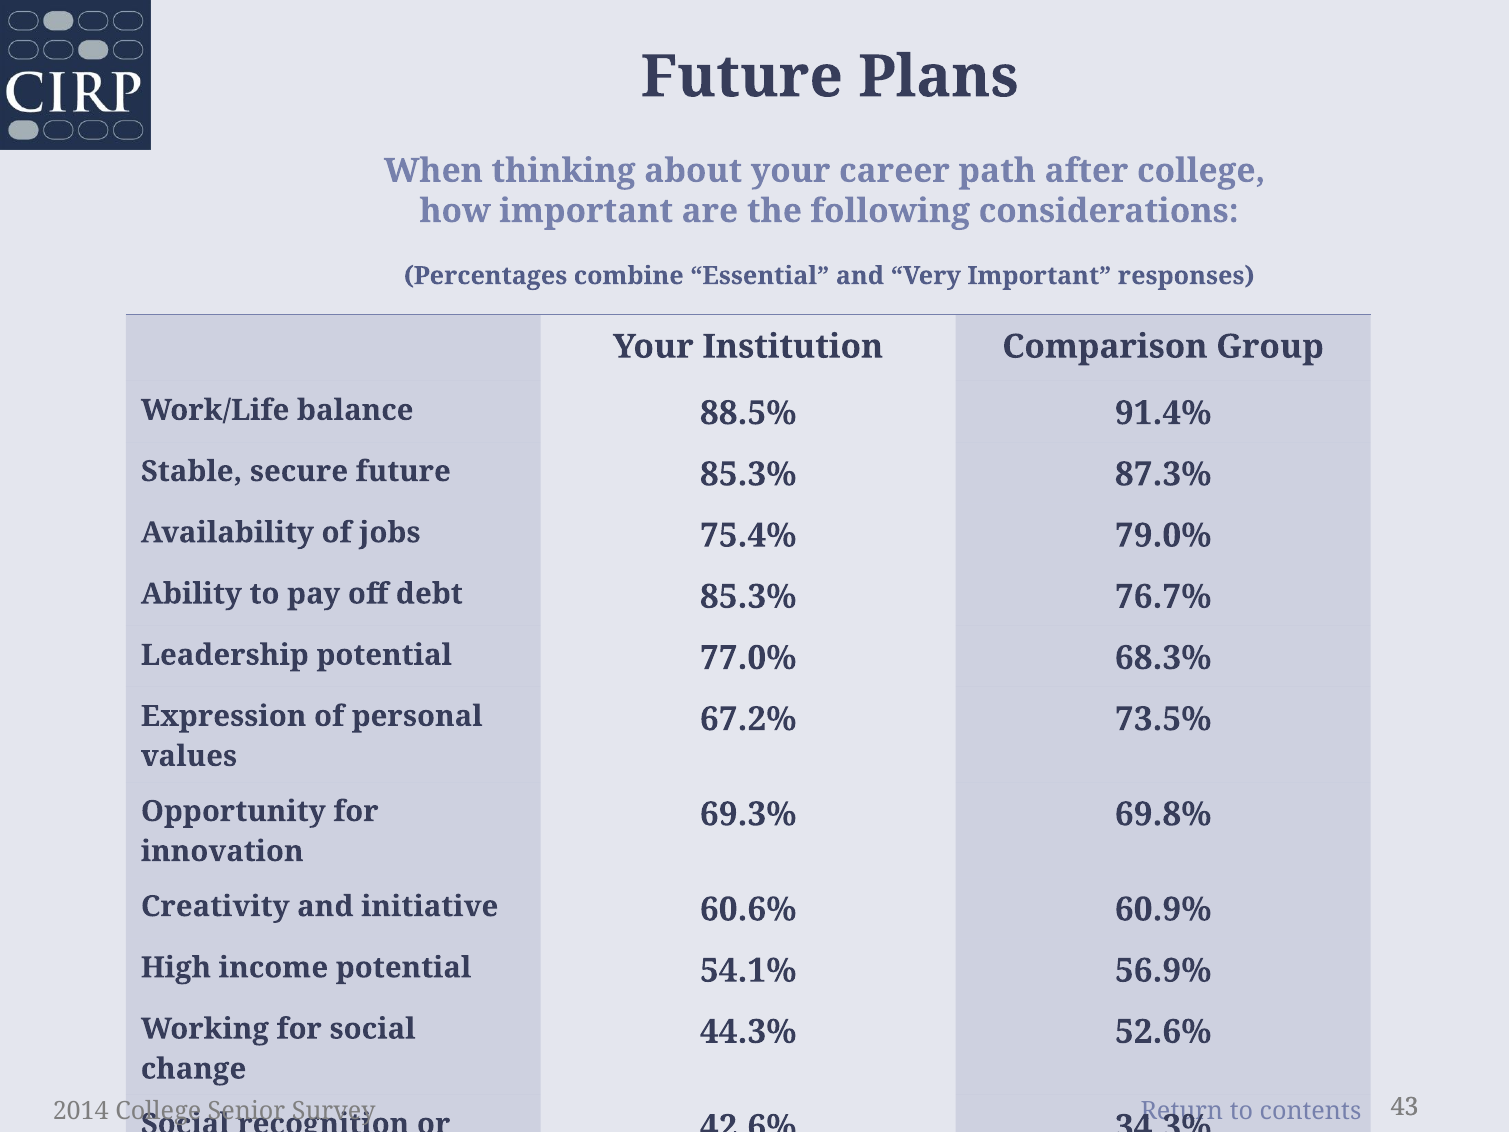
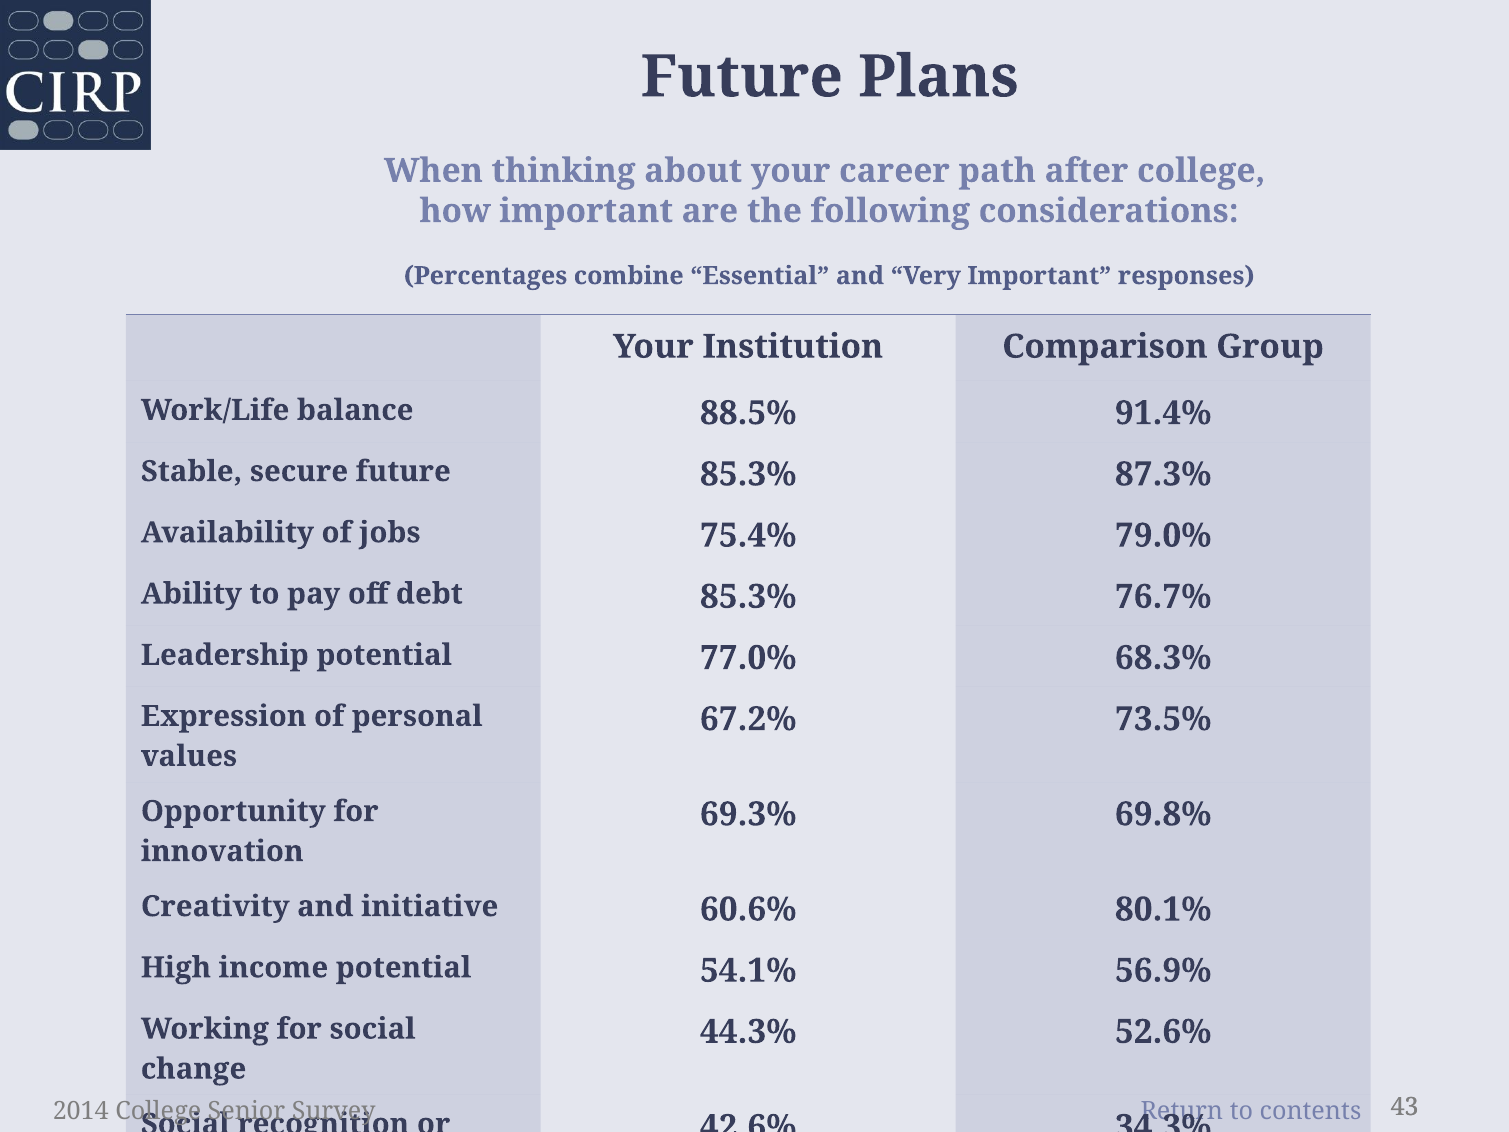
60.9%: 60.9% -> 80.1% (1163, 909)
